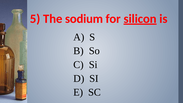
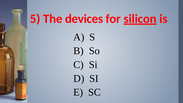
sodium: sodium -> devices (84, 19)
